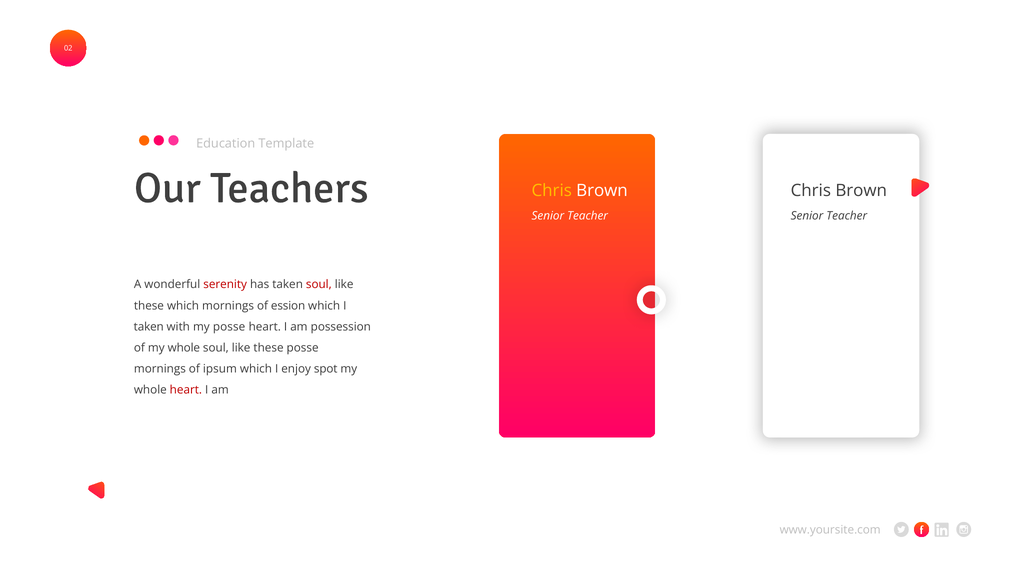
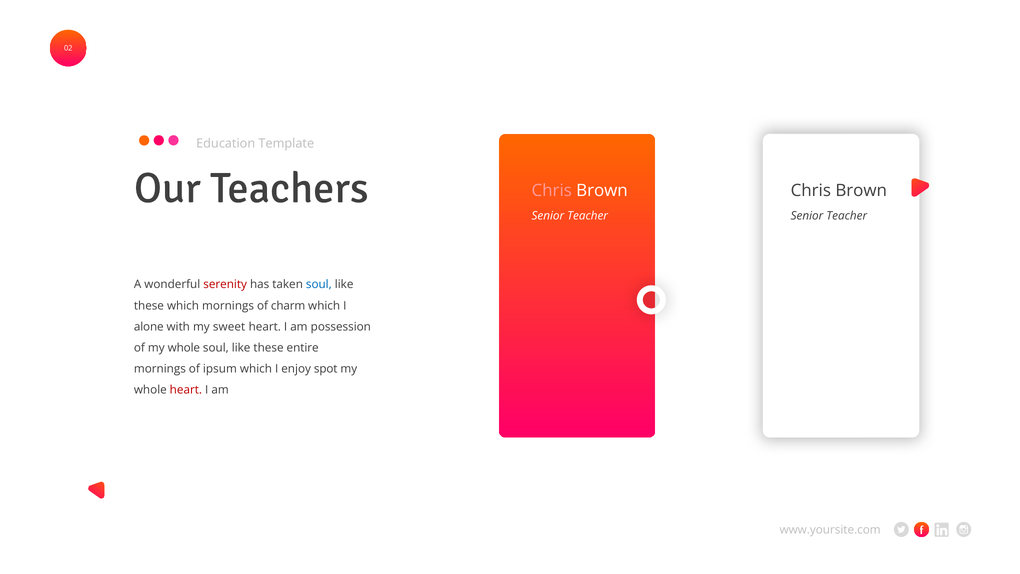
Chris colour: yellow -> pink (552, 191)
soul colour: red -> blue (319, 284)
ession: ession -> charm (288, 306)
taken: taken -> alone (149, 327)
my posse: posse -> sweet (229, 327)
these posse: posse -> entire (303, 348)
